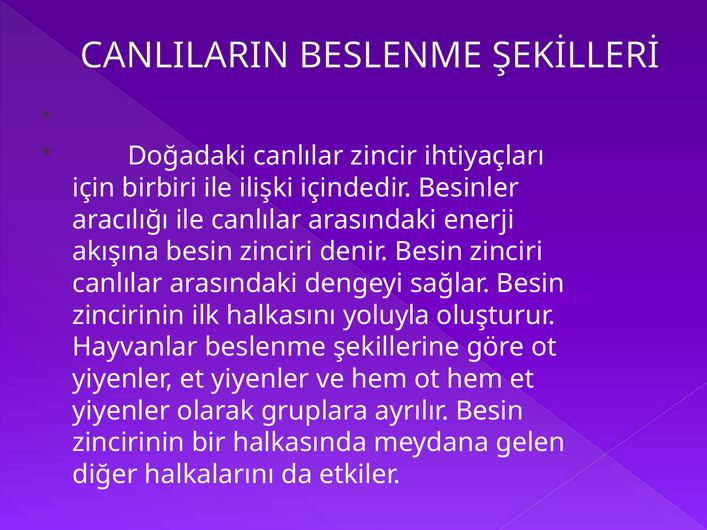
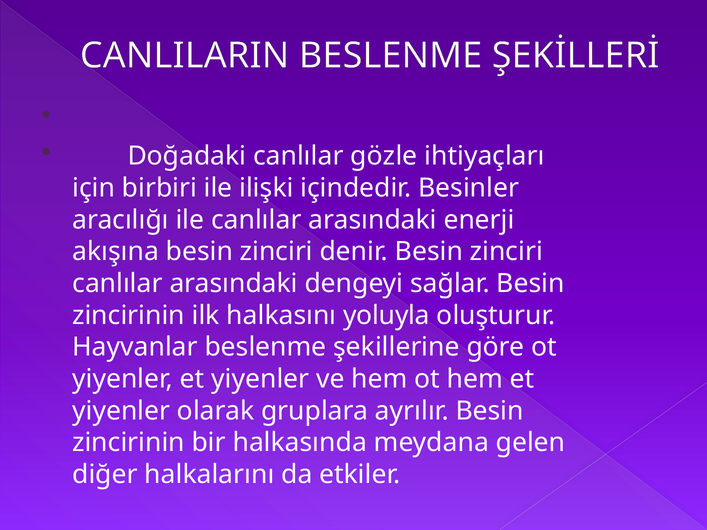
zincir: zincir -> gözle (384, 156)
